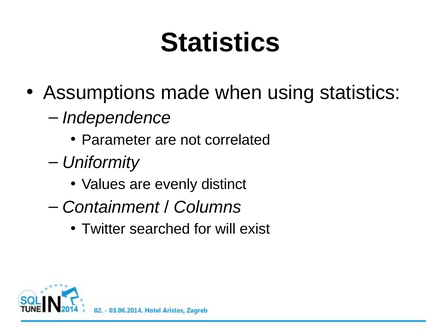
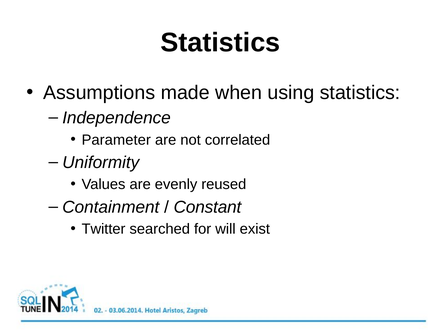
distinct: distinct -> reused (224, 184)
Columns: Columns -> Constant (207, 207)
